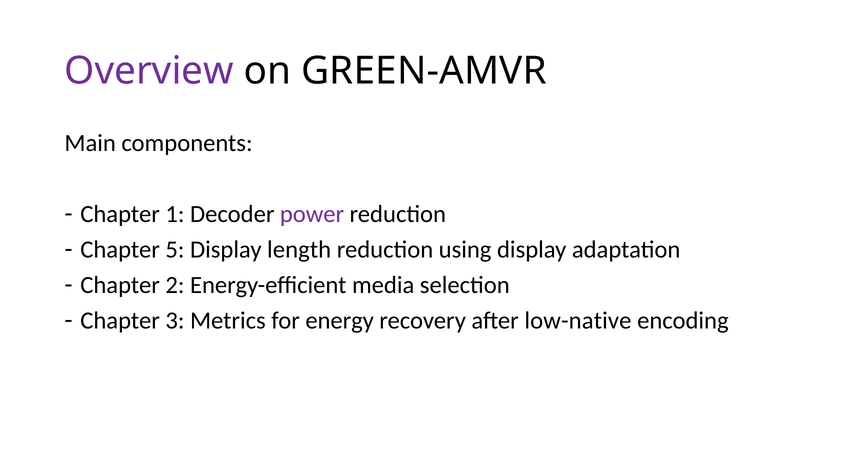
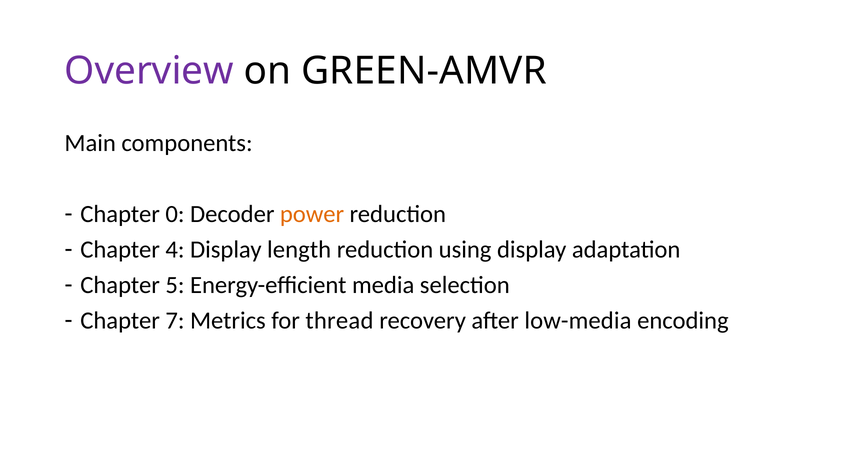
1: 1 -> 0 (175, 214)
power colour: purple -> orange (312, 214)
5: 5 -> 4 (175, 249)
2: 2 -> 5 (175, 285)
3: 3 -> 7 (175, 320)
energy: energy -> thread (339, 320)
low-native: low-native -> low-media (578, 320)
